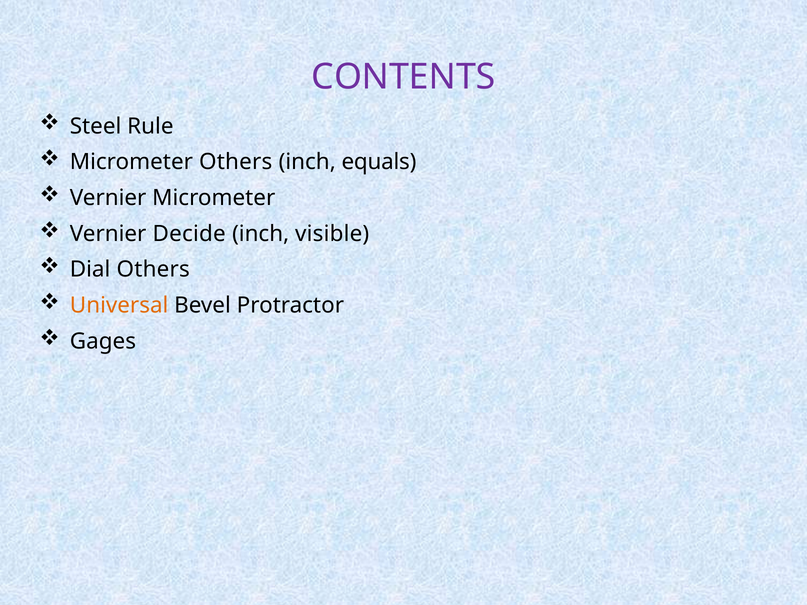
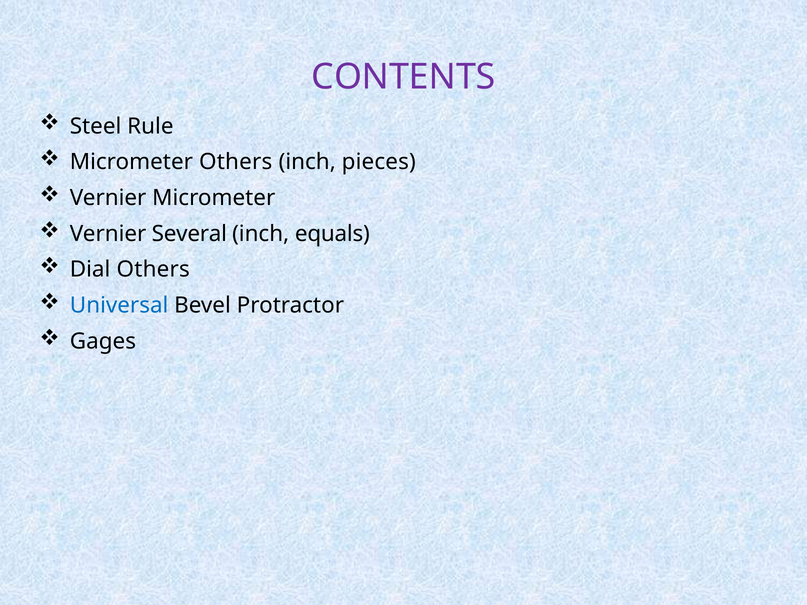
equals: equals -> pieces (379, 162)
Decide: Decide -> Several (189, 234)
visible: visible -> equals (332, 234)
Universal colour: orange -> blue (119, 306)
